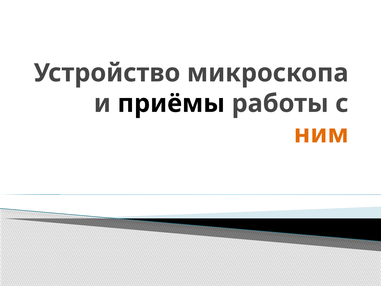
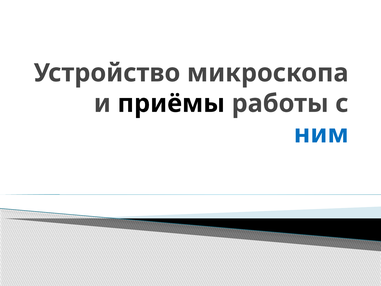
ним colour: orange -> blue (321, 134)
